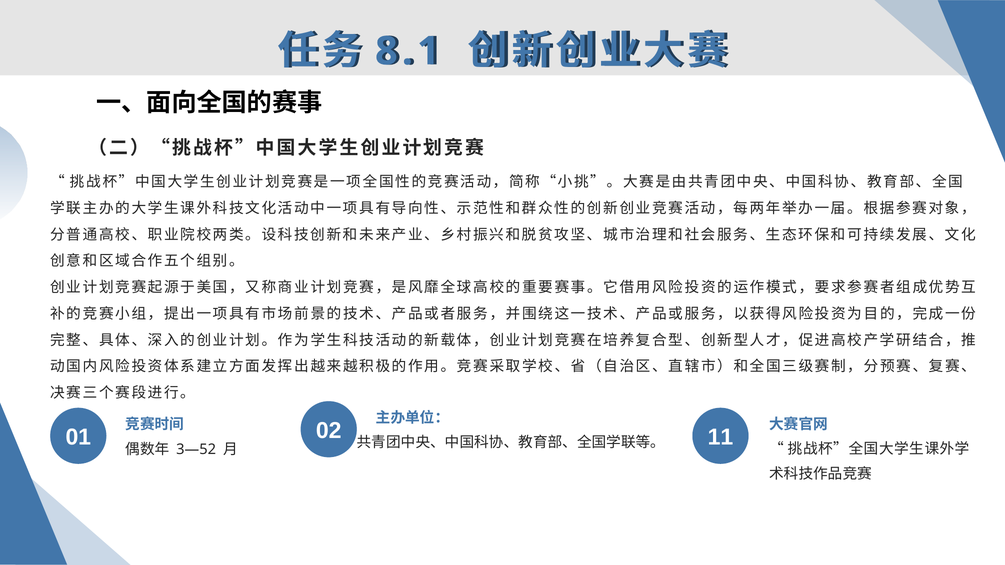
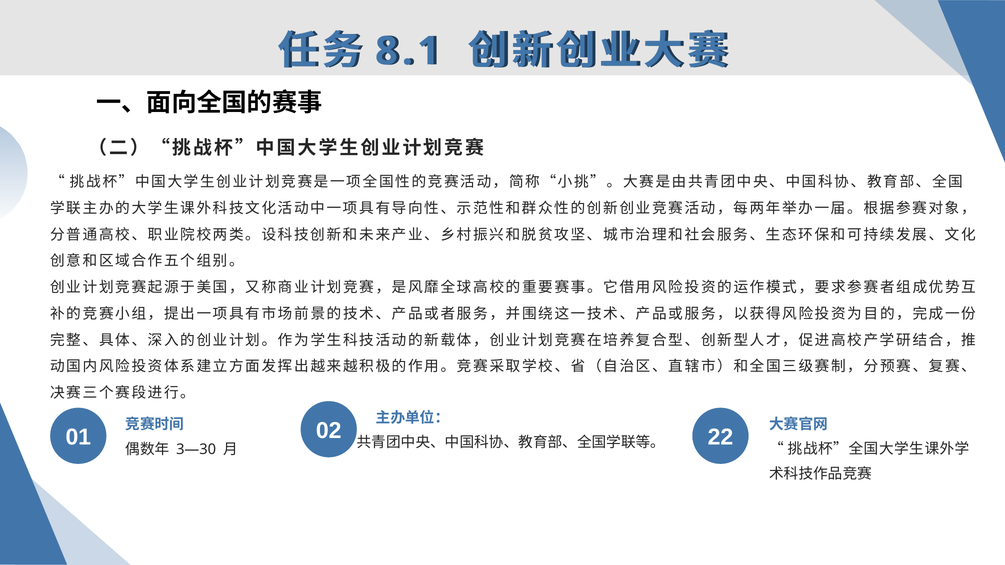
11: 11 -> 22 (720, 438)
3—52: 3—52 -> 3—30 (196, 449)
